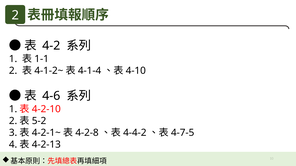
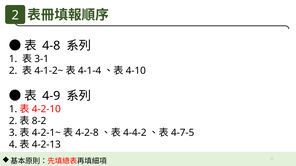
4-2: 4-2 -> 4-8 (51, 46)
1-1: 1-1 -> 3-1 (42, 59)
4-6: 4-6 -> 4-9 (51, 96)
5-2: 5-2 -> 8-2 (39, 121)
